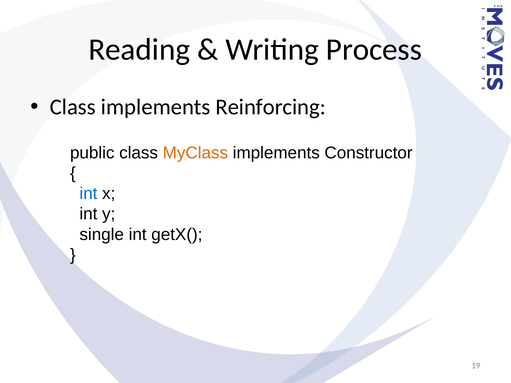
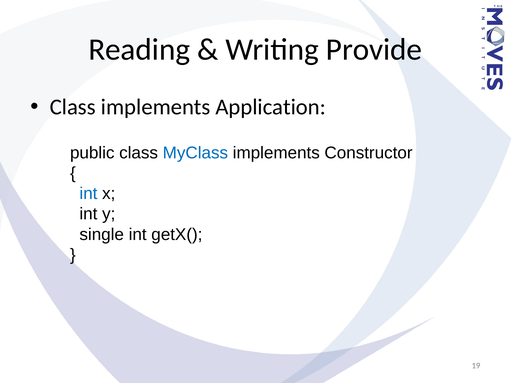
Process: Process -> Provide (374, 49)
Reinforcing: Reinforcing -> Application (271, 107)
MyClass colour: orange -> blue (195, 153)
